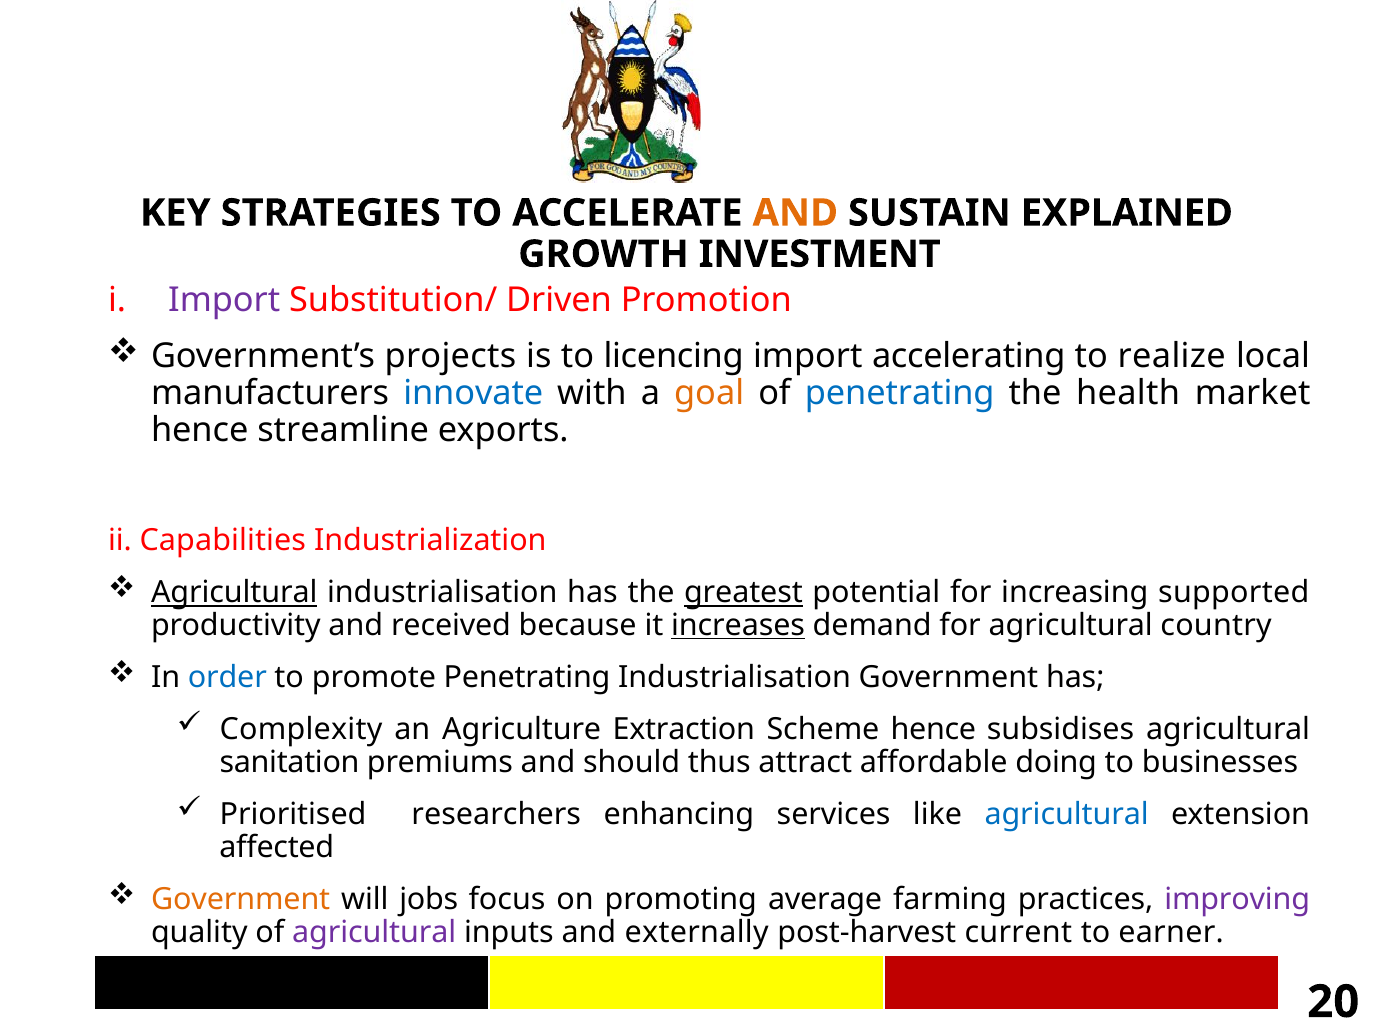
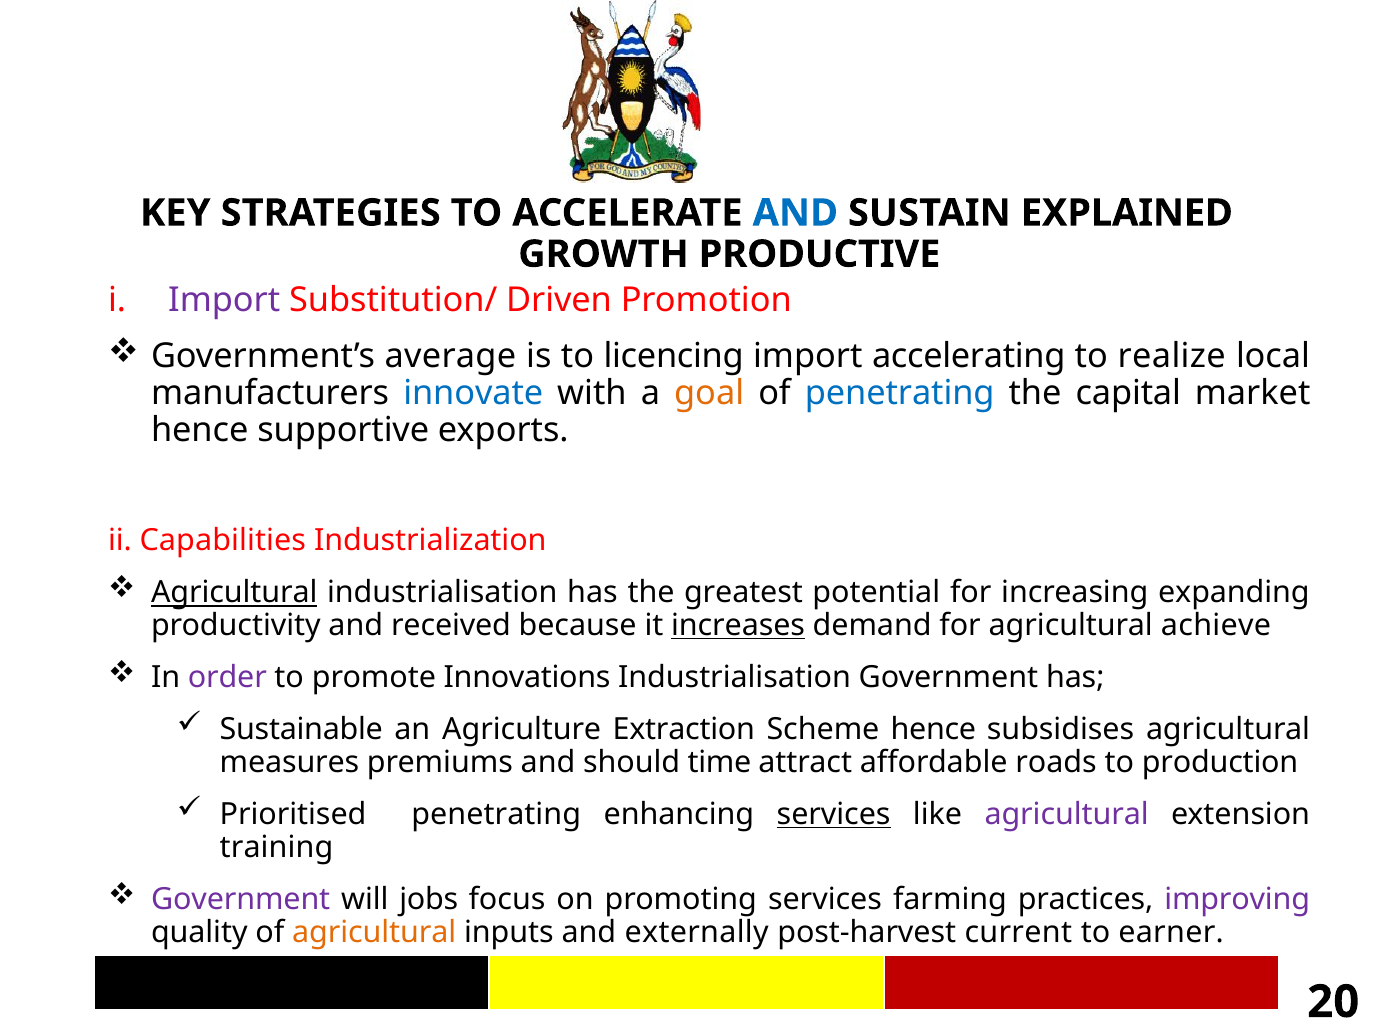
AND colour: orange -> blue (795, 213)
INVESTMENT: INVESTMENT -> PRODUCTIVE (820, 254)
projects: projects -> average (450, 356)
health: health -> capital (1128, 393)
streamline: streamline -> supportive (343, 430)
greatest underline: present -> none (743, 592)
supported: supported -> expanding (1234, 592)
country: country -> achieve (1216, 625)
order colour: blue -> purple (227, 677)
promote Penetrating: Penetrating -> Innovations (527, 677)
Complexity: Complexity -> Sustainable (301, 729)
sanitation: sanitation -> measures (289, 762)
thus: thus -> time (719, 762)
doing: doing -> roads (1056, 762)
businesses: businesses -> production (1220, 762)
Prioritised researchers: researchers -> penetrating (496, 814)
services underline: none -> present (834, 814)
agricultural colour: blue -> purple (1067, 814)
affected: affected -> training (277, 847)
Government colour: orange -> purple (241, 899)
promoting average: average -> services (825, 899)
agricultural colour: purple -> orange (374, 932)
